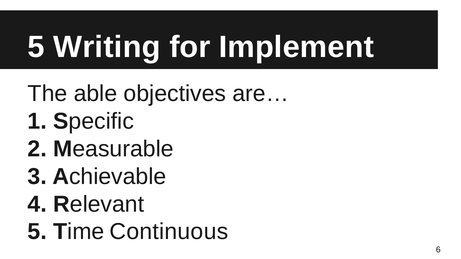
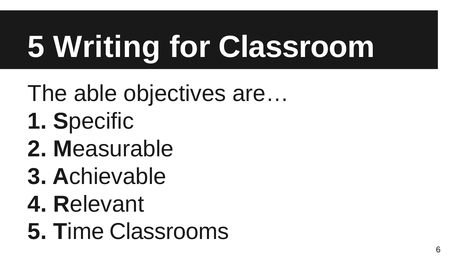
Implement: Implement -> Classroom (297, 47)
Continuous: Continuous -> Classrooms (169, 232)
